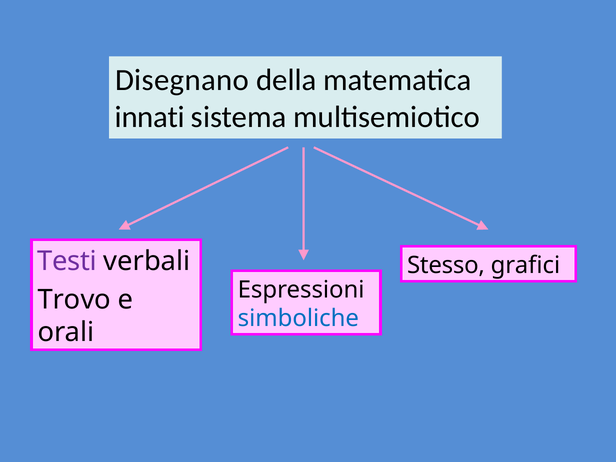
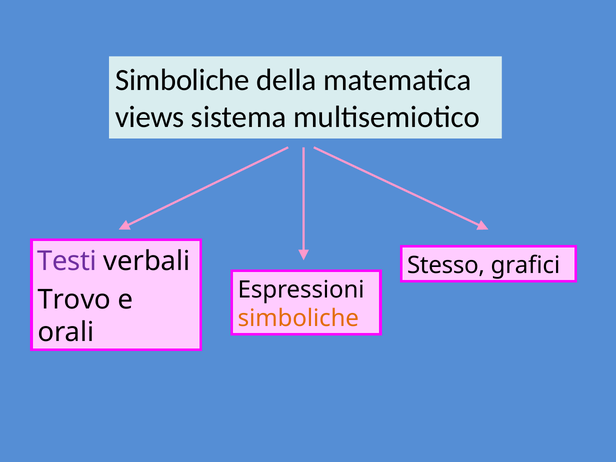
Disegnano: Disegnano -> Simboliche (182, 80)
innati: innati -> views (150, 117)
simboliche colour: blue -> orange (298, 318)
